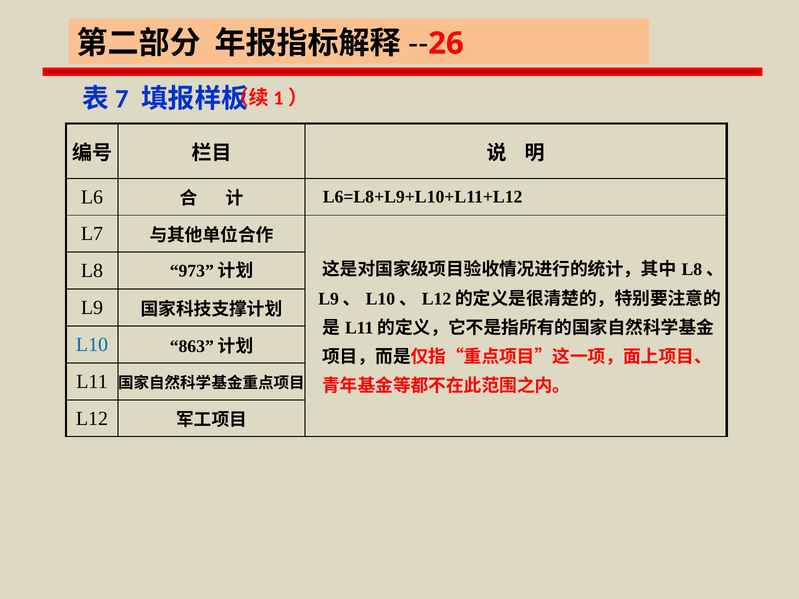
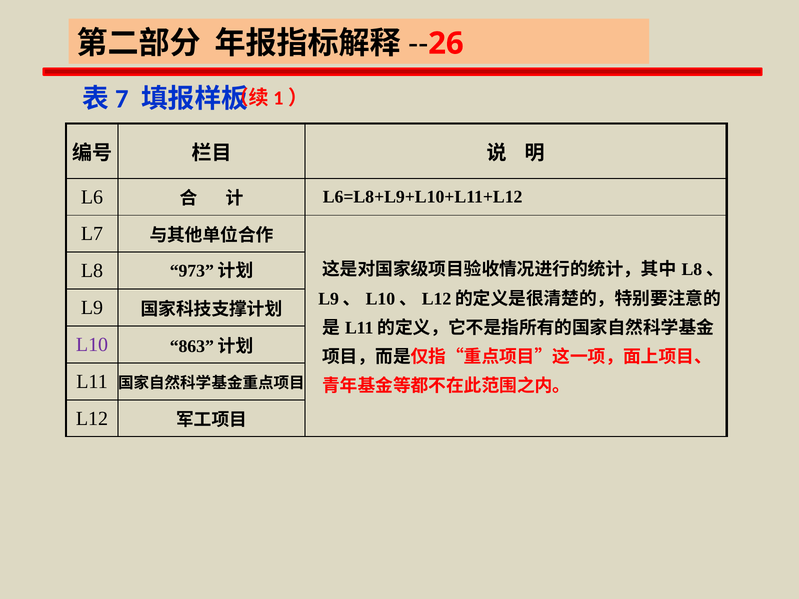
L10 colour: blue -> purple (92, 345)
